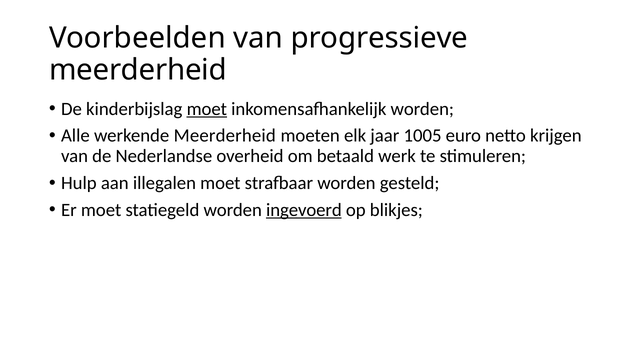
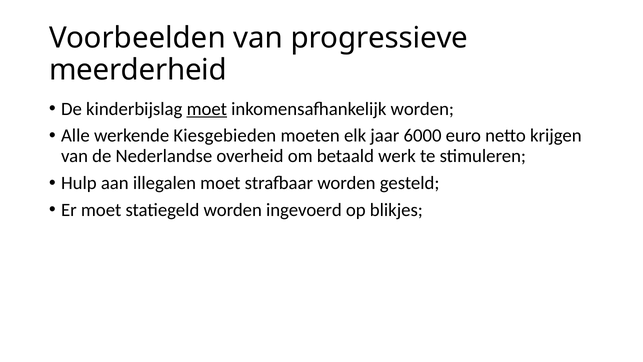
werkende Meerderheid: Meerderheid -> Kiesgebieden (225, 136)
1005: 1005 -> 6000 (423, 136)
ingevoerd underline: present -> none (304, 210)
